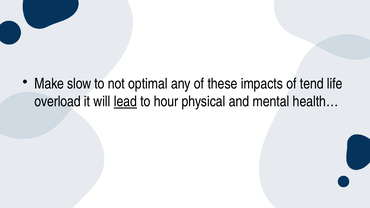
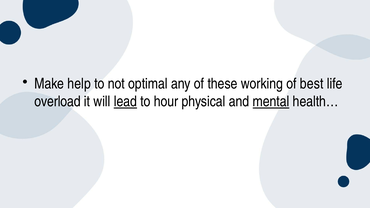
slow: slow -> help (79, 84)
impacts: impacts -> working (262, 84)
tend: tend -> best (312, 84)
mental underline: none -> present (271, 102)
